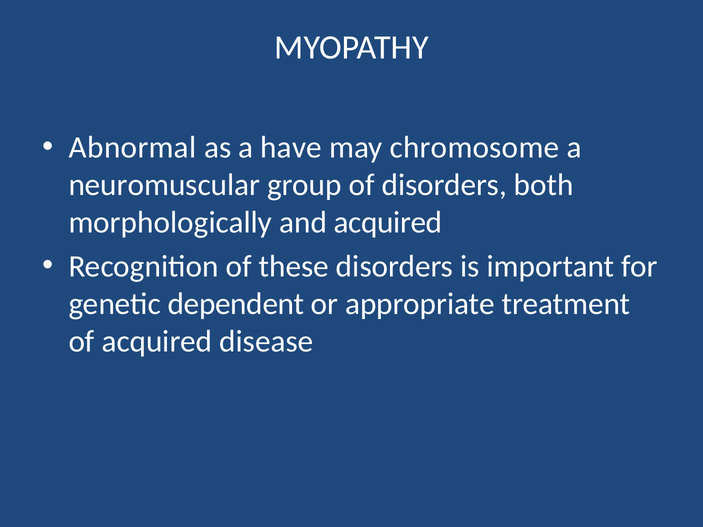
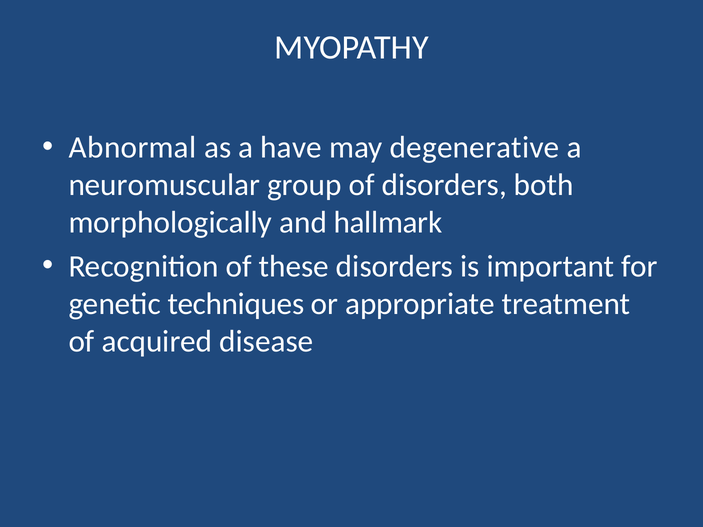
chromosome: chromosome -> degenerative (475, 148)
and acquired: acquired -> hallmark (388, 223)
dependent: dependent -> techniques (236, 304)
